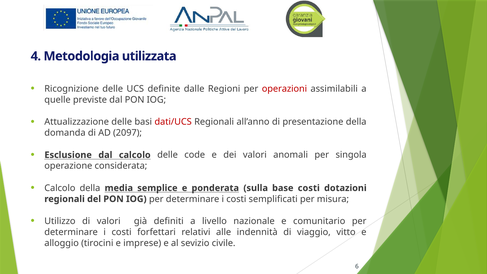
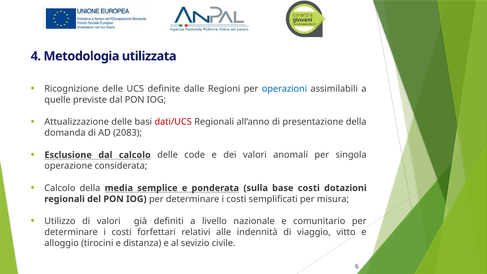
operazioni colour: red -> blue (284, 89)
2097: 2097 -> 2083 (127, 133)
imprese: imprese -> distanza (142, 243)
